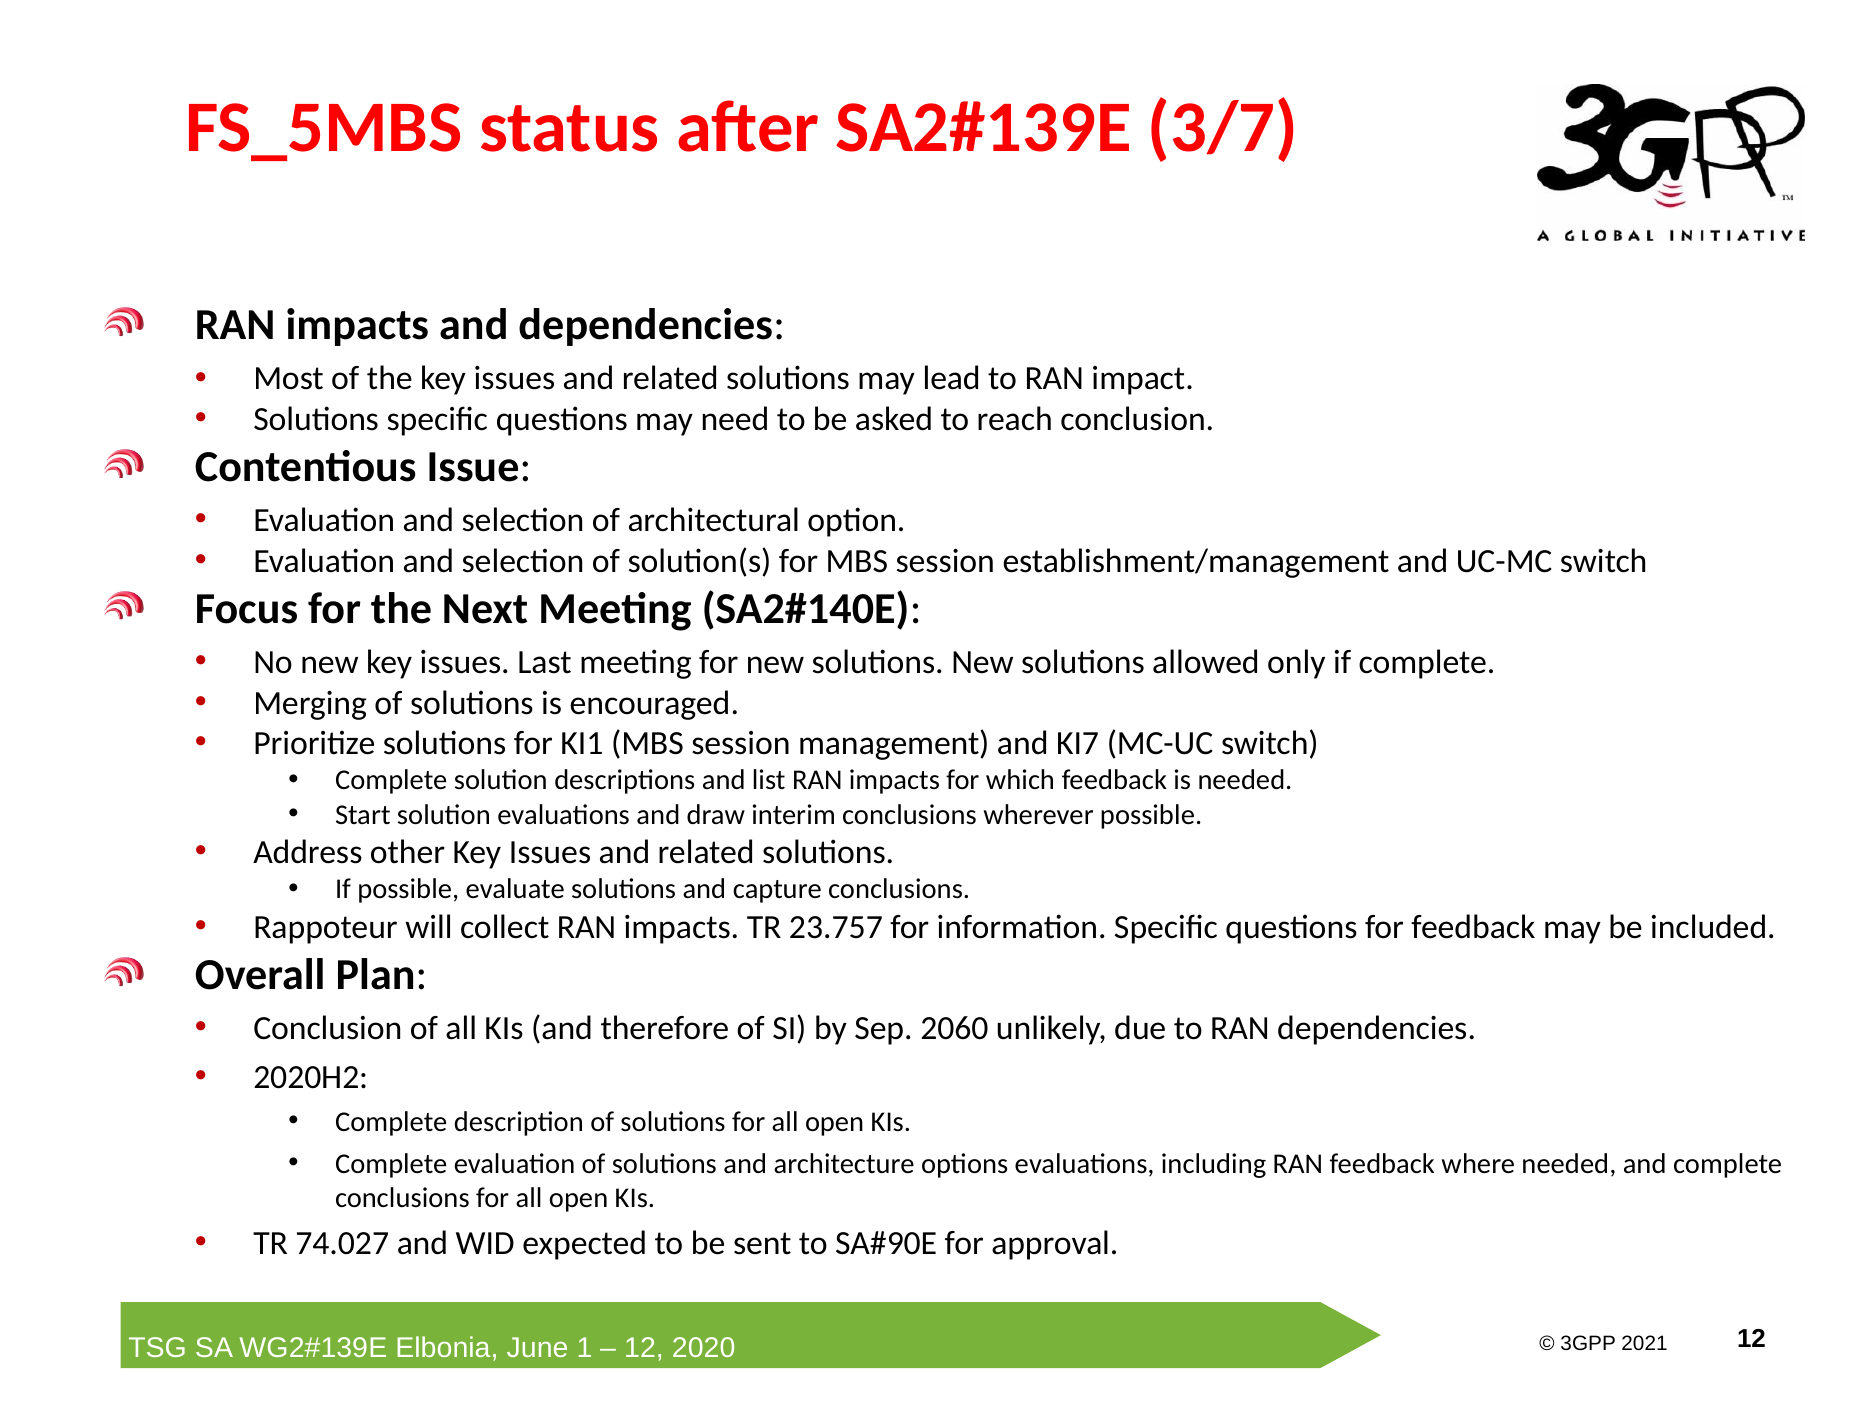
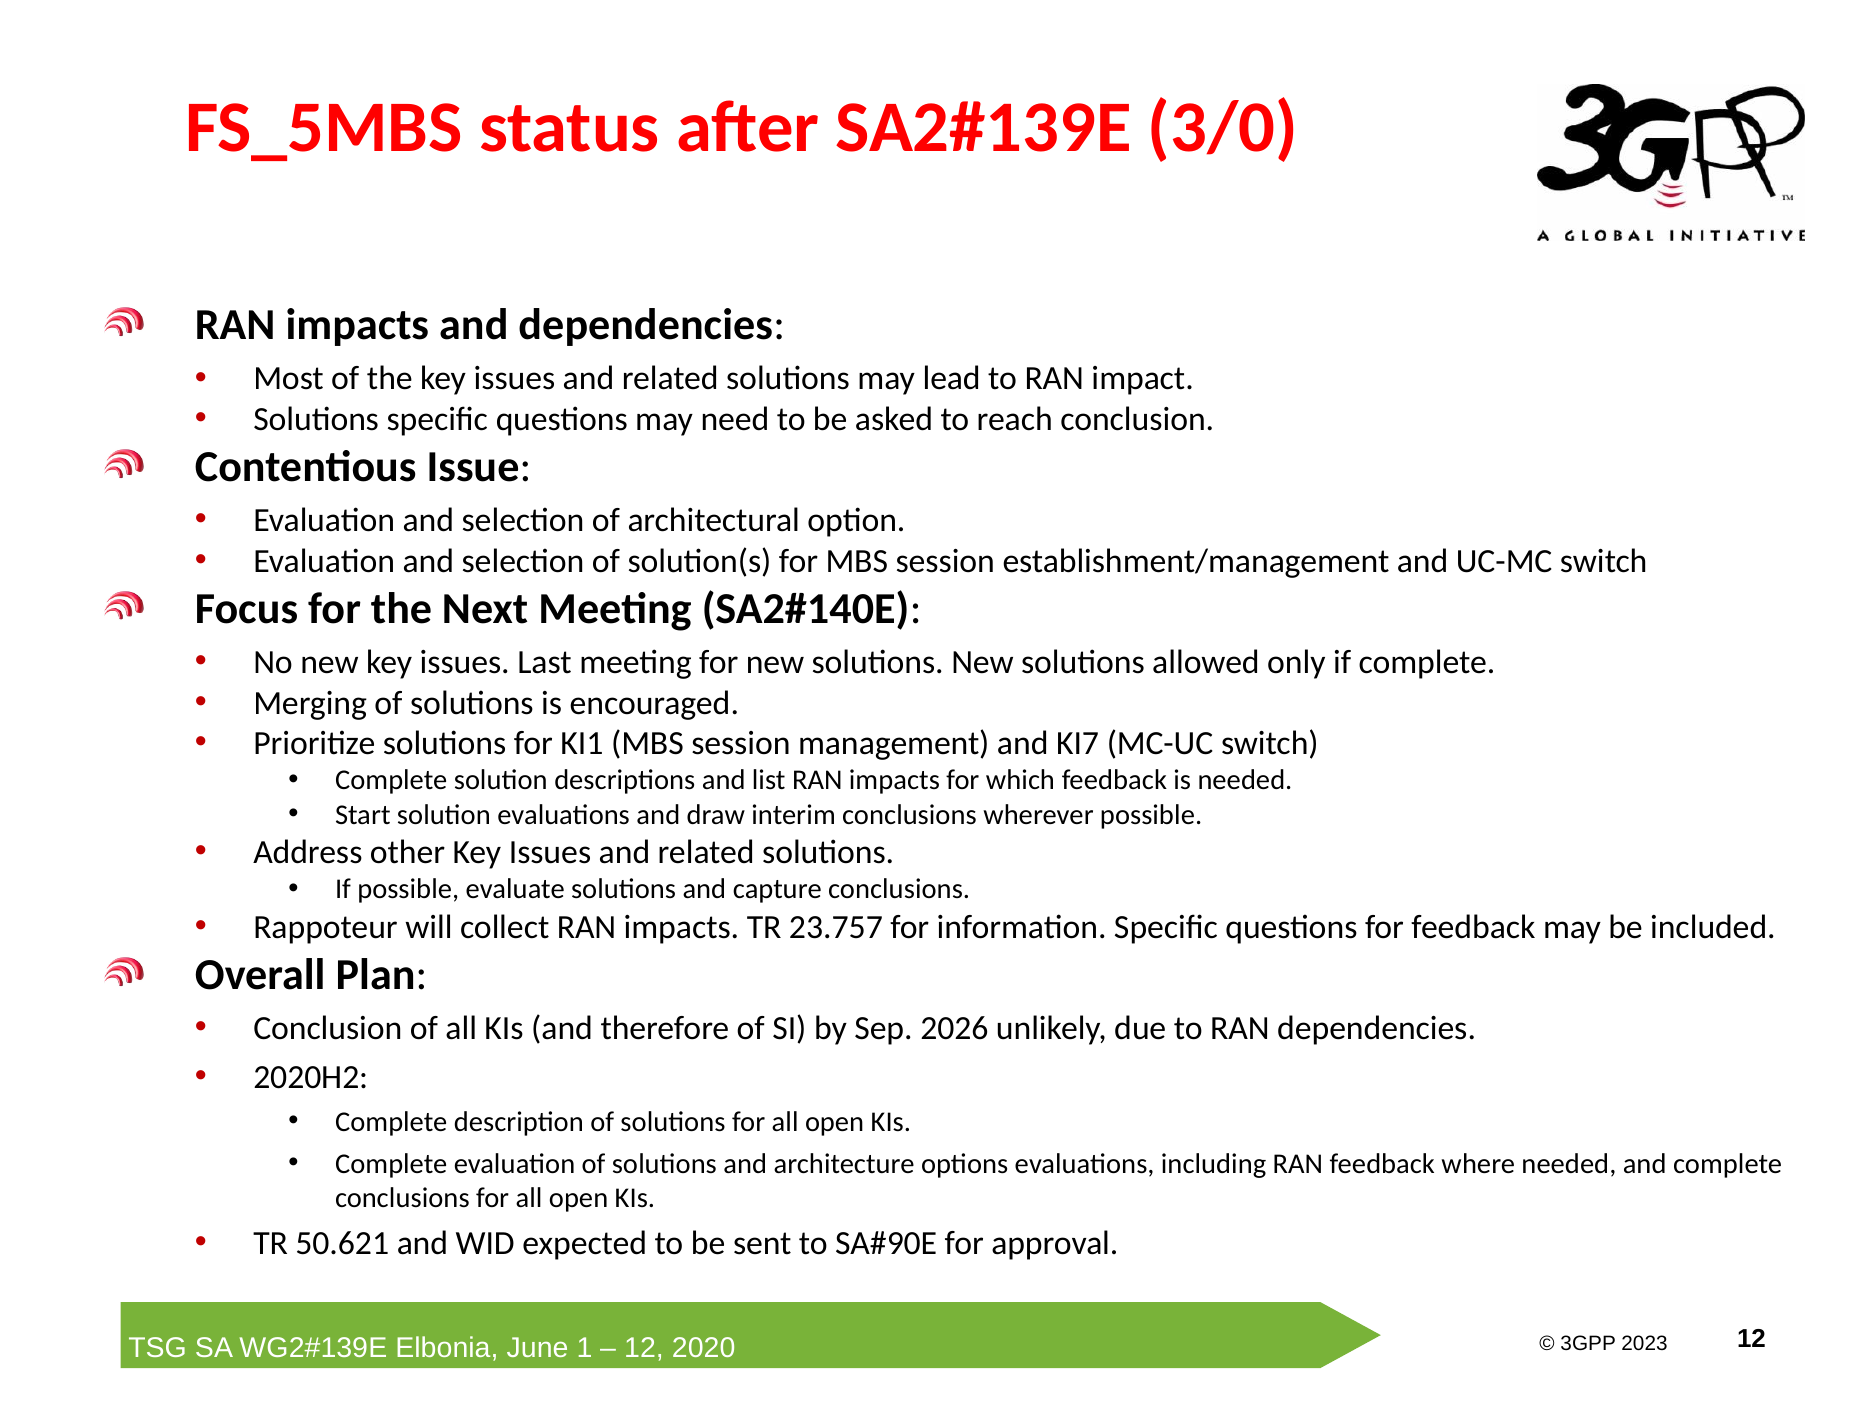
3/7: 3/7 -> 3/0 (1223, 128)
2060: 2060 -> 2026 (954, 1029)
74.027: 74.027 -> 50.621 (342, 1244)
2021: 2021 -> 2023 (1645, 1343)
